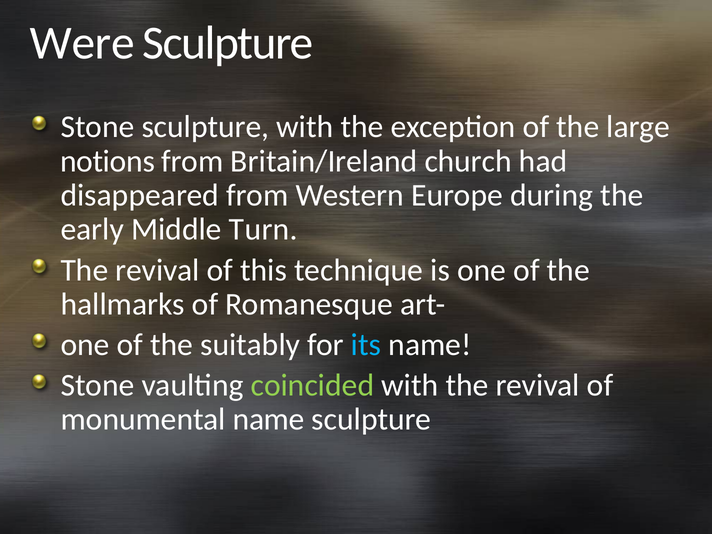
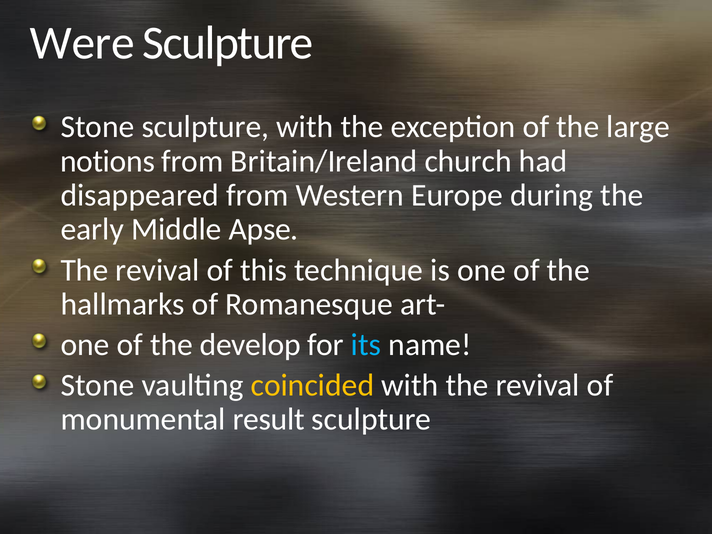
Turn: Turn -> Apse (264, 230)
suitably: suitably -> develop (250, 345)
coincided colour: light green -> yellow (312, 385)
monumental name: name -> result (269, 420)
